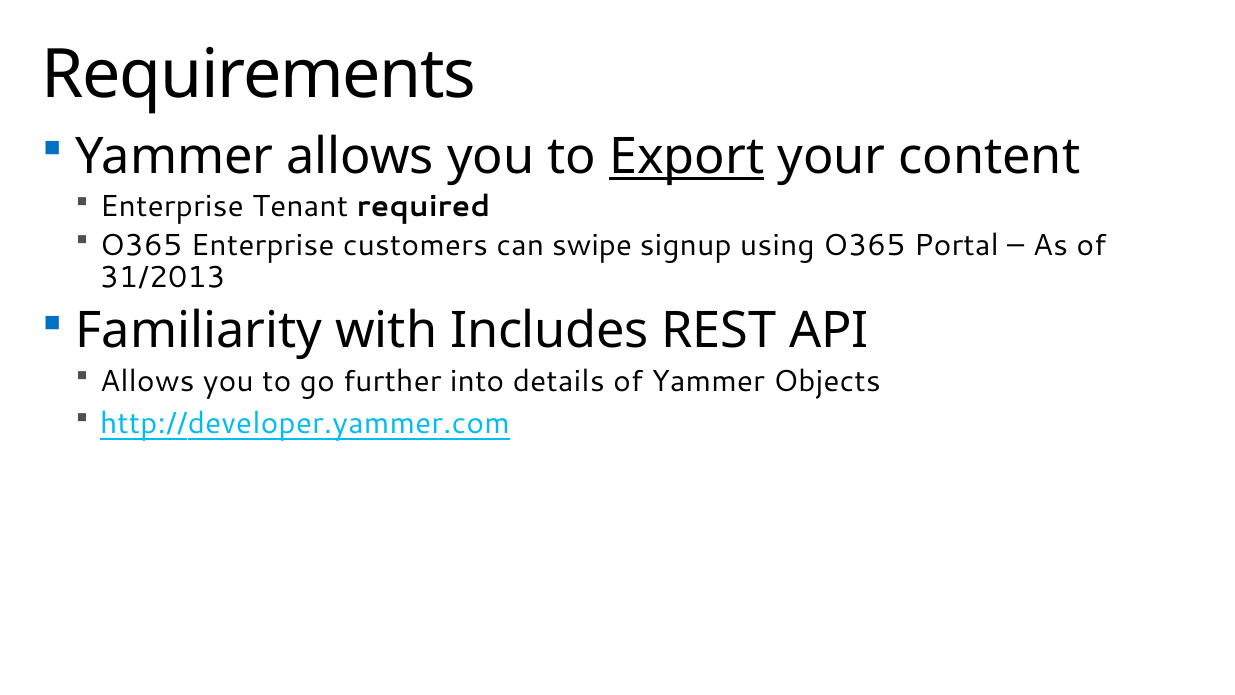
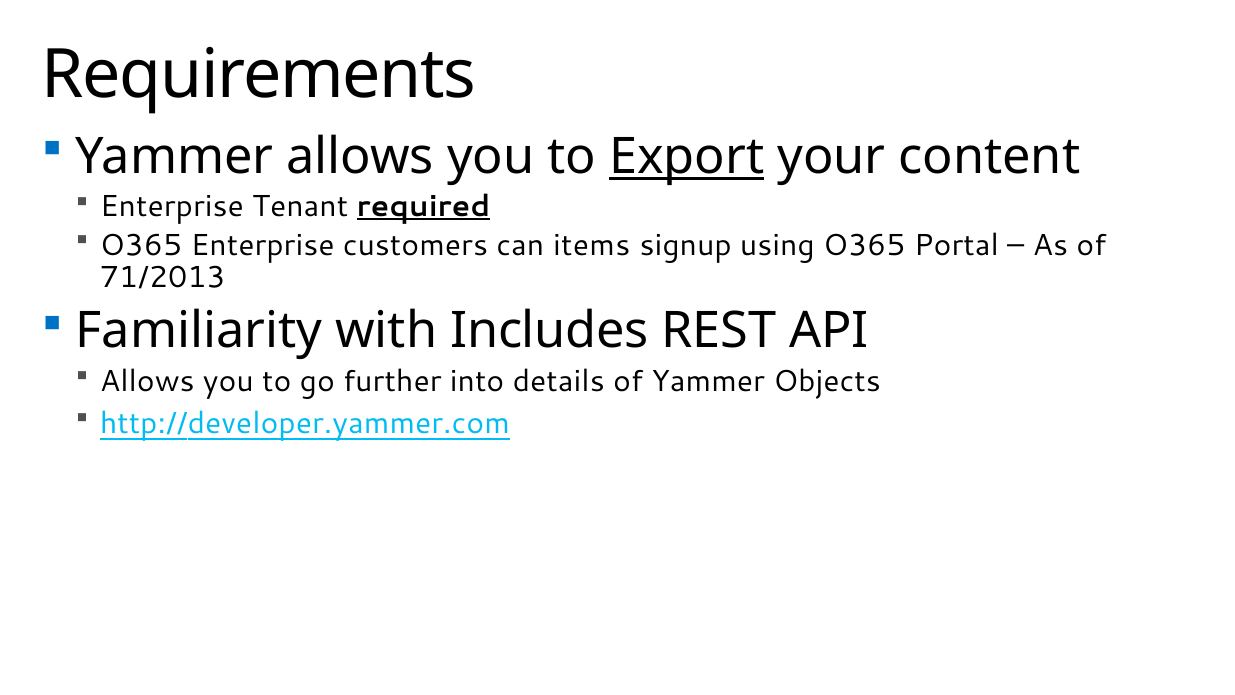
required underline: none -> present (423, 206)
swipe: swipe -> items (592, 245)
31/2013: 31/2013 -> 71/2013 (163, 278)
